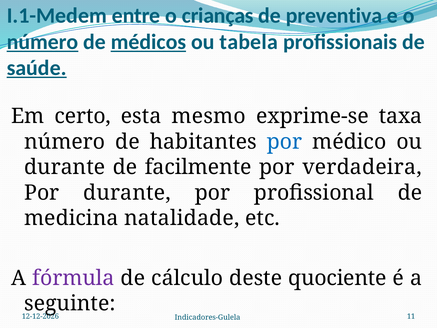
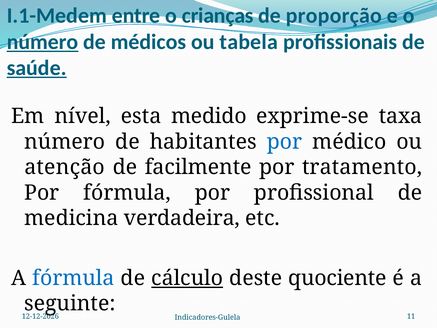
preventiva: preventiva -> proporção (334, 16)
médicos underline: present -> none (148, 42)
certo: certo -> nível (83, 116)
mesmo: mesmo -> medido (209, 116)
durante: durante -> atenção (65, 167)
verdadeira: verdadeira -> tratamento (362, 167)
Por durante: durante -> fórmula (127, 193)
natalidade: natalidade -> verdadeira (182, 218)
fórmula colour: purple -> blue (73, 278)
cálculo underline: none -> present (187, 278)
